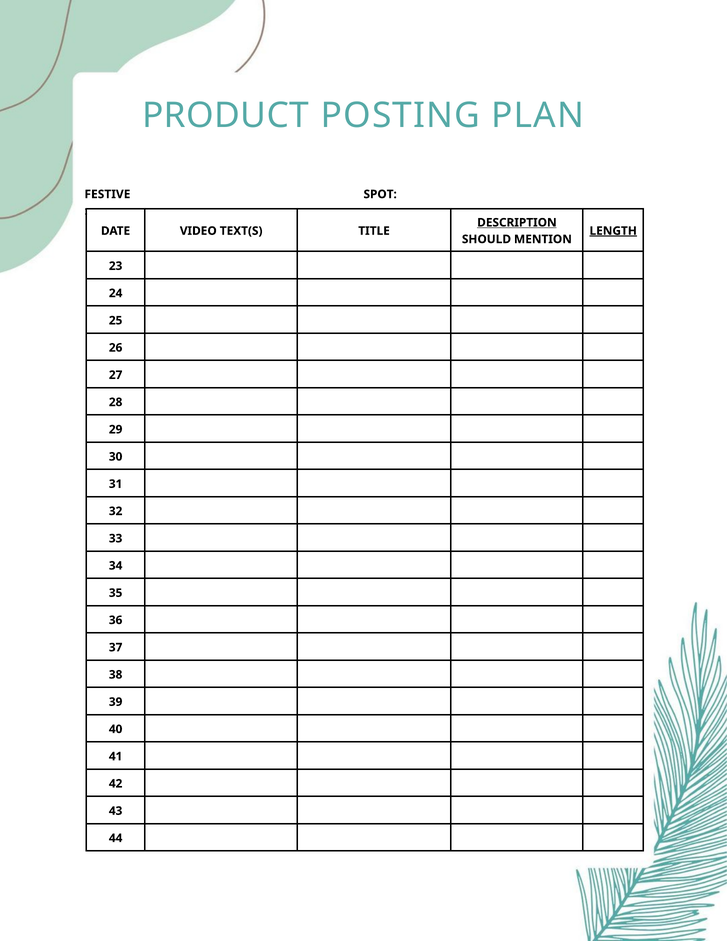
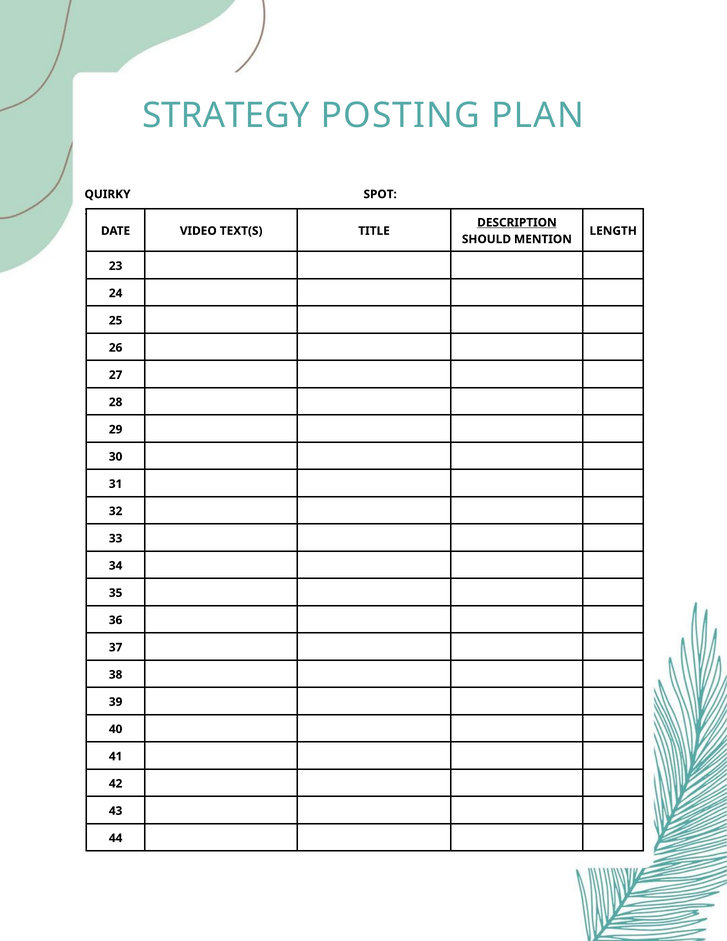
PRODUCT: PRODUCT -> STRATEGY (226, 116)
FESTIVE: FESTIVE -> QUIRKY (107, 194)
LENGTH underline: present -> none (613, 231)
